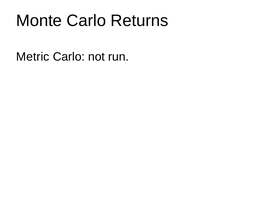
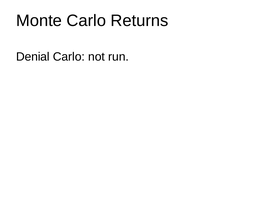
Metric: Metric -> Denial (33, 57)
